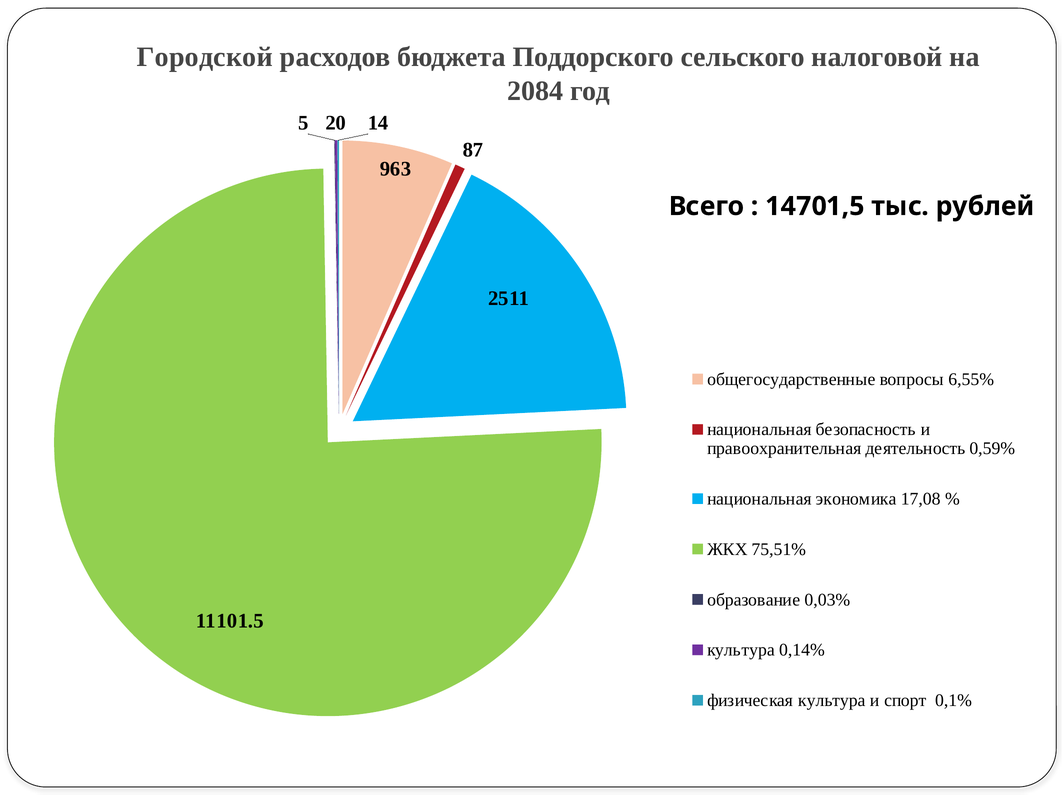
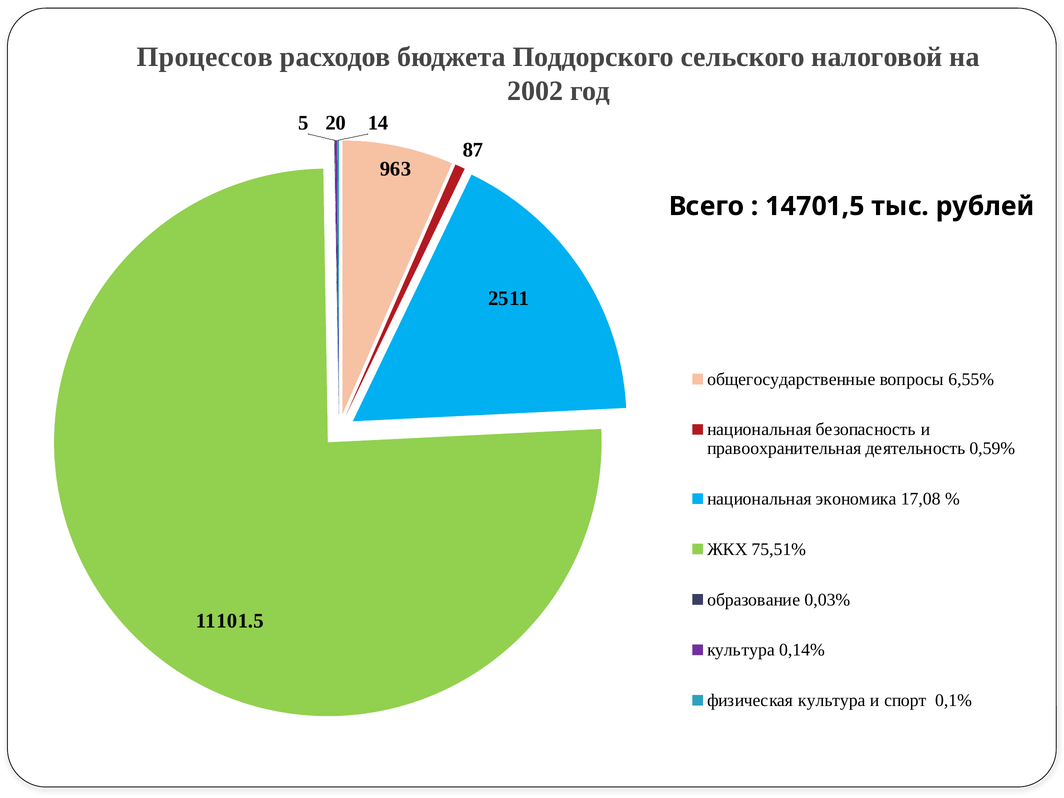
Городской: Городской -> Процессов (205, 57)
2084: 2084 -> 2002 (535, 91)
